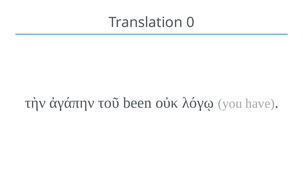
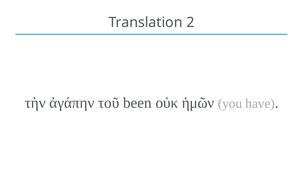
0: 0 -> 2 (190, 23)
λόγῳ: λόγῳ -> ἡμῶν (198, 103)
